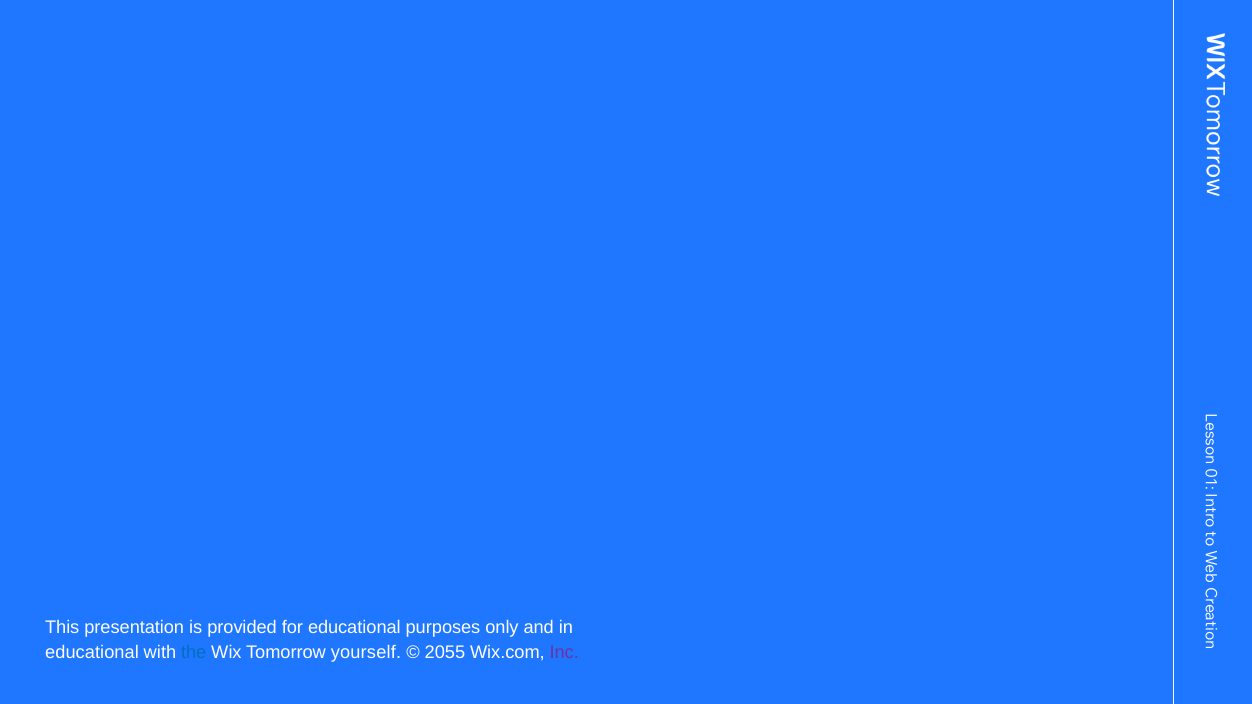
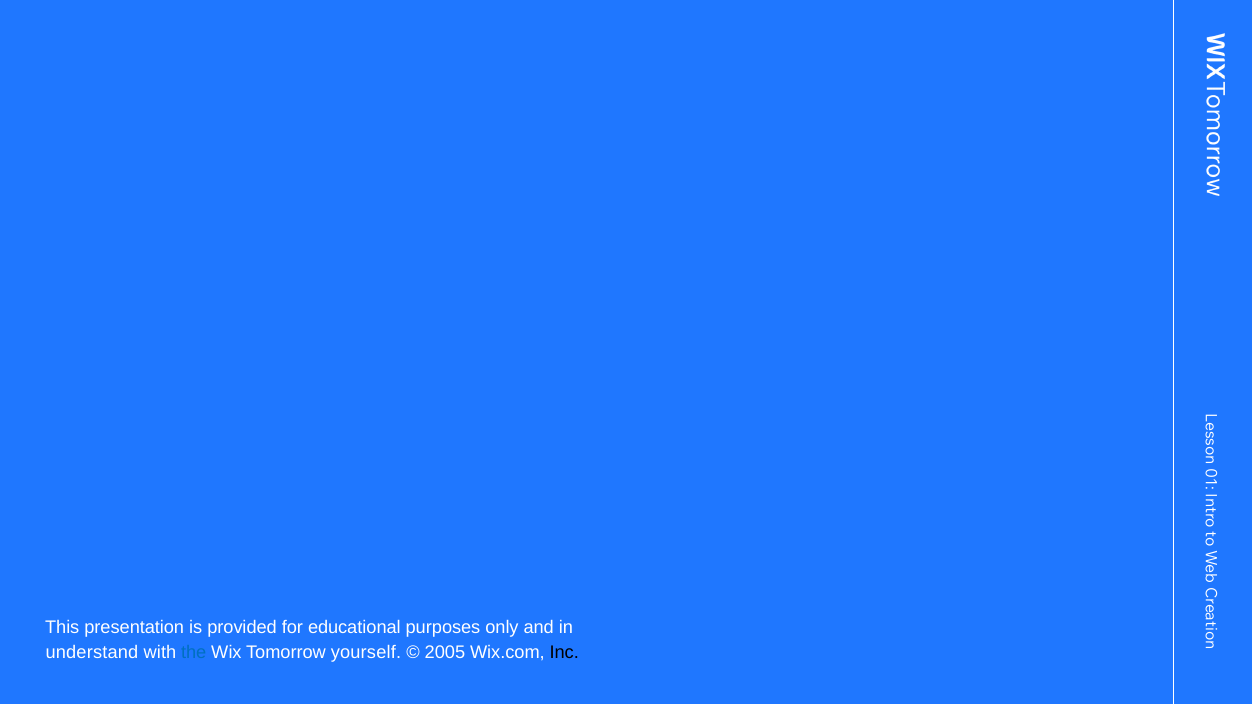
educational: educational -> understand (92, 653)
2055: 2055 -> 2005 (445, 653)
Inc colour: purple -> black (564, 653)
